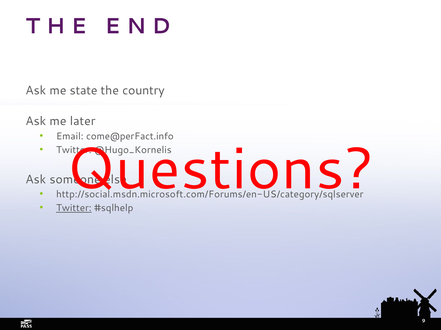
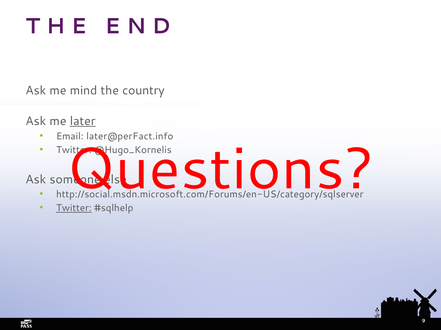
state: state -> mind (84, 91)
later underline: none -> present (83, 121)
come@perFact.info: come@perFact.info -> later@perFact.info (130, 136)
